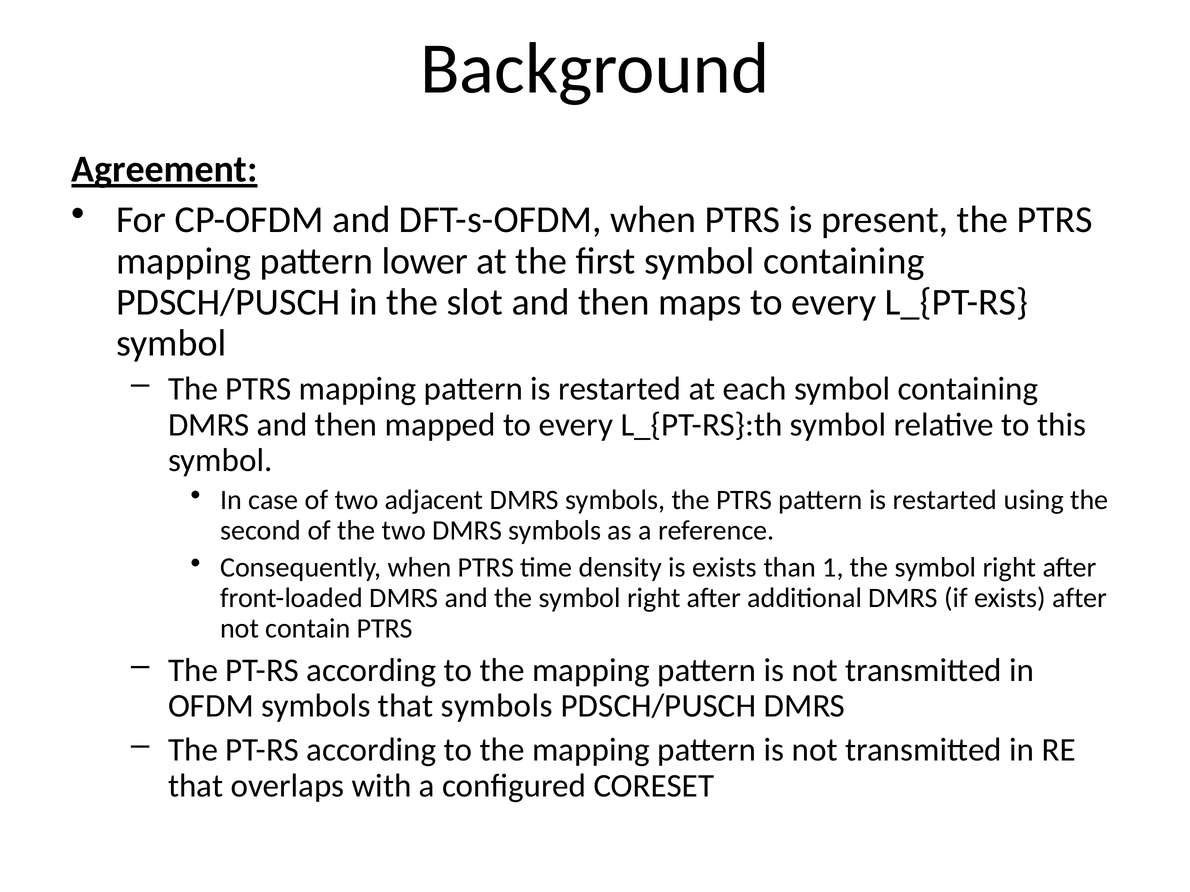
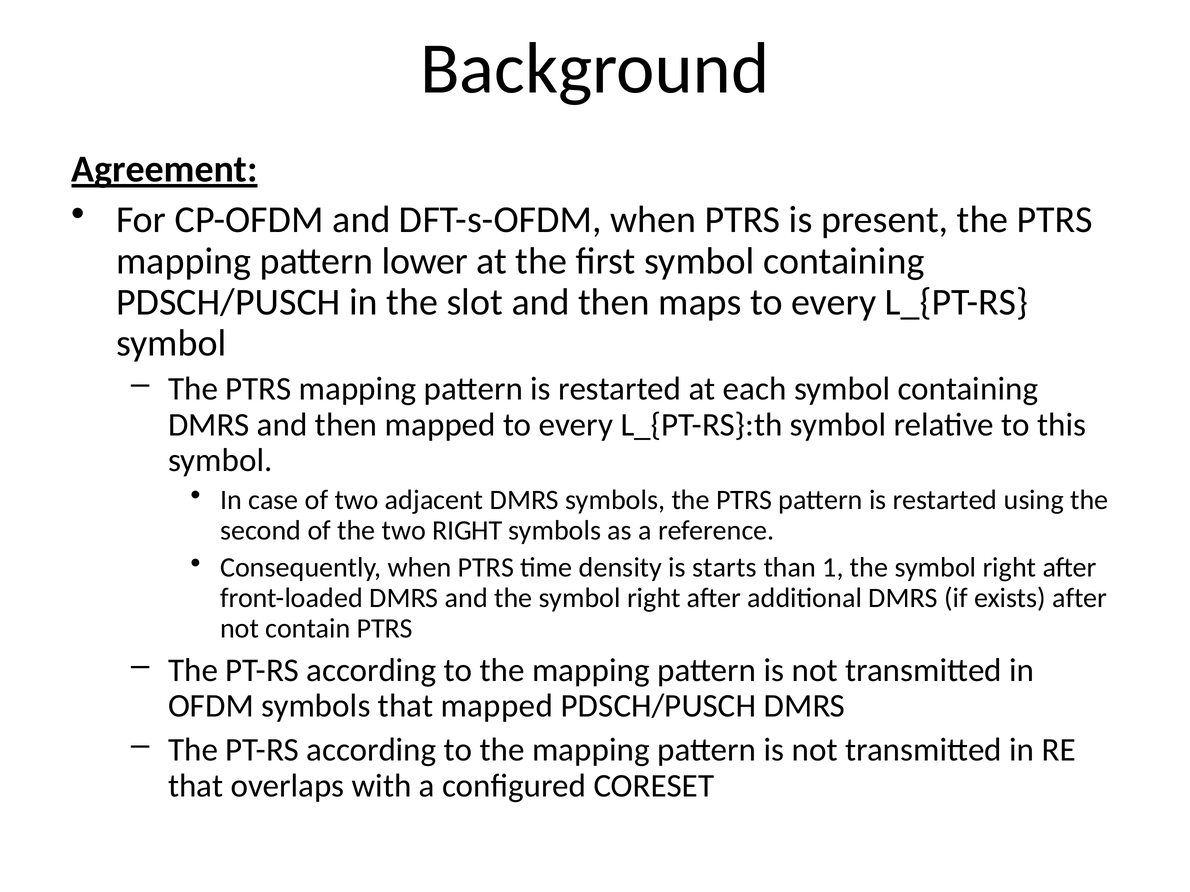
two DMRS: DMRS -> RIGHT (467, 531)
is exists: exists -> starts (725, 568)
that symbols: symbols -> mapped (497, 706)
